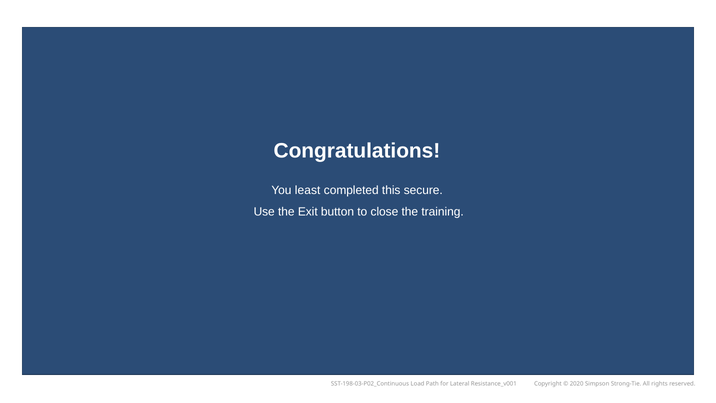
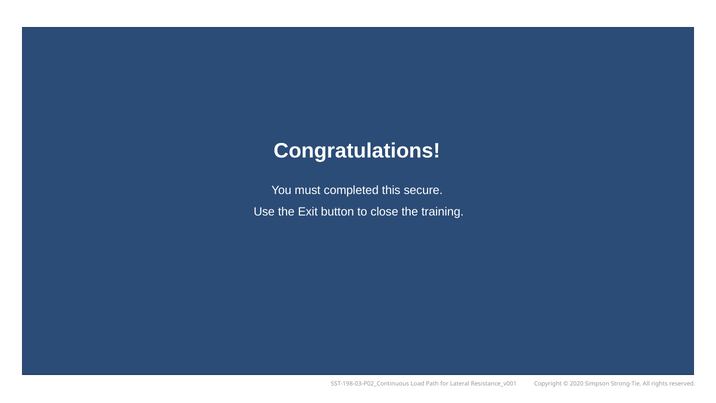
least: least -> must (308, 190)
